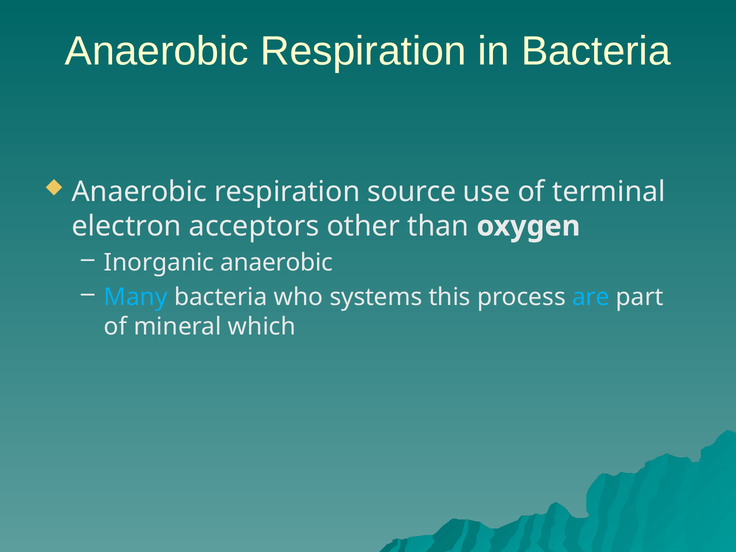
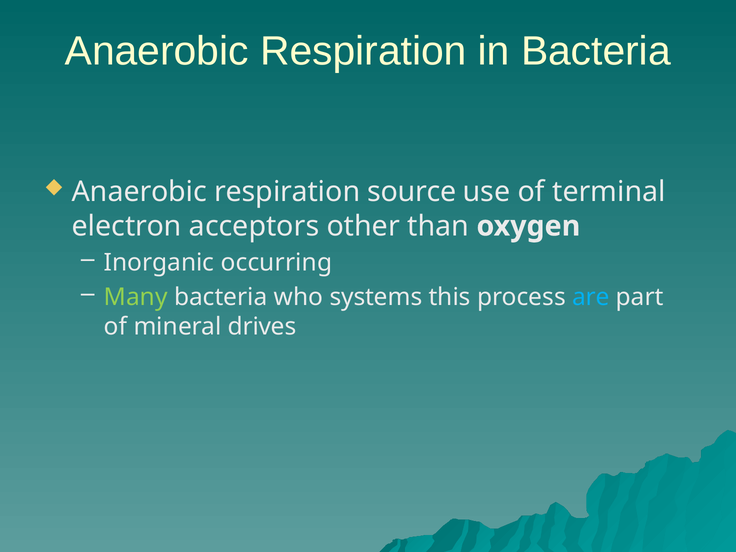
Inorganic anaerobic: anaerobic -> occurring (276, 263)
Many colour: light blue -> light green (136, 297)
which: which -> drives (262, 326)
